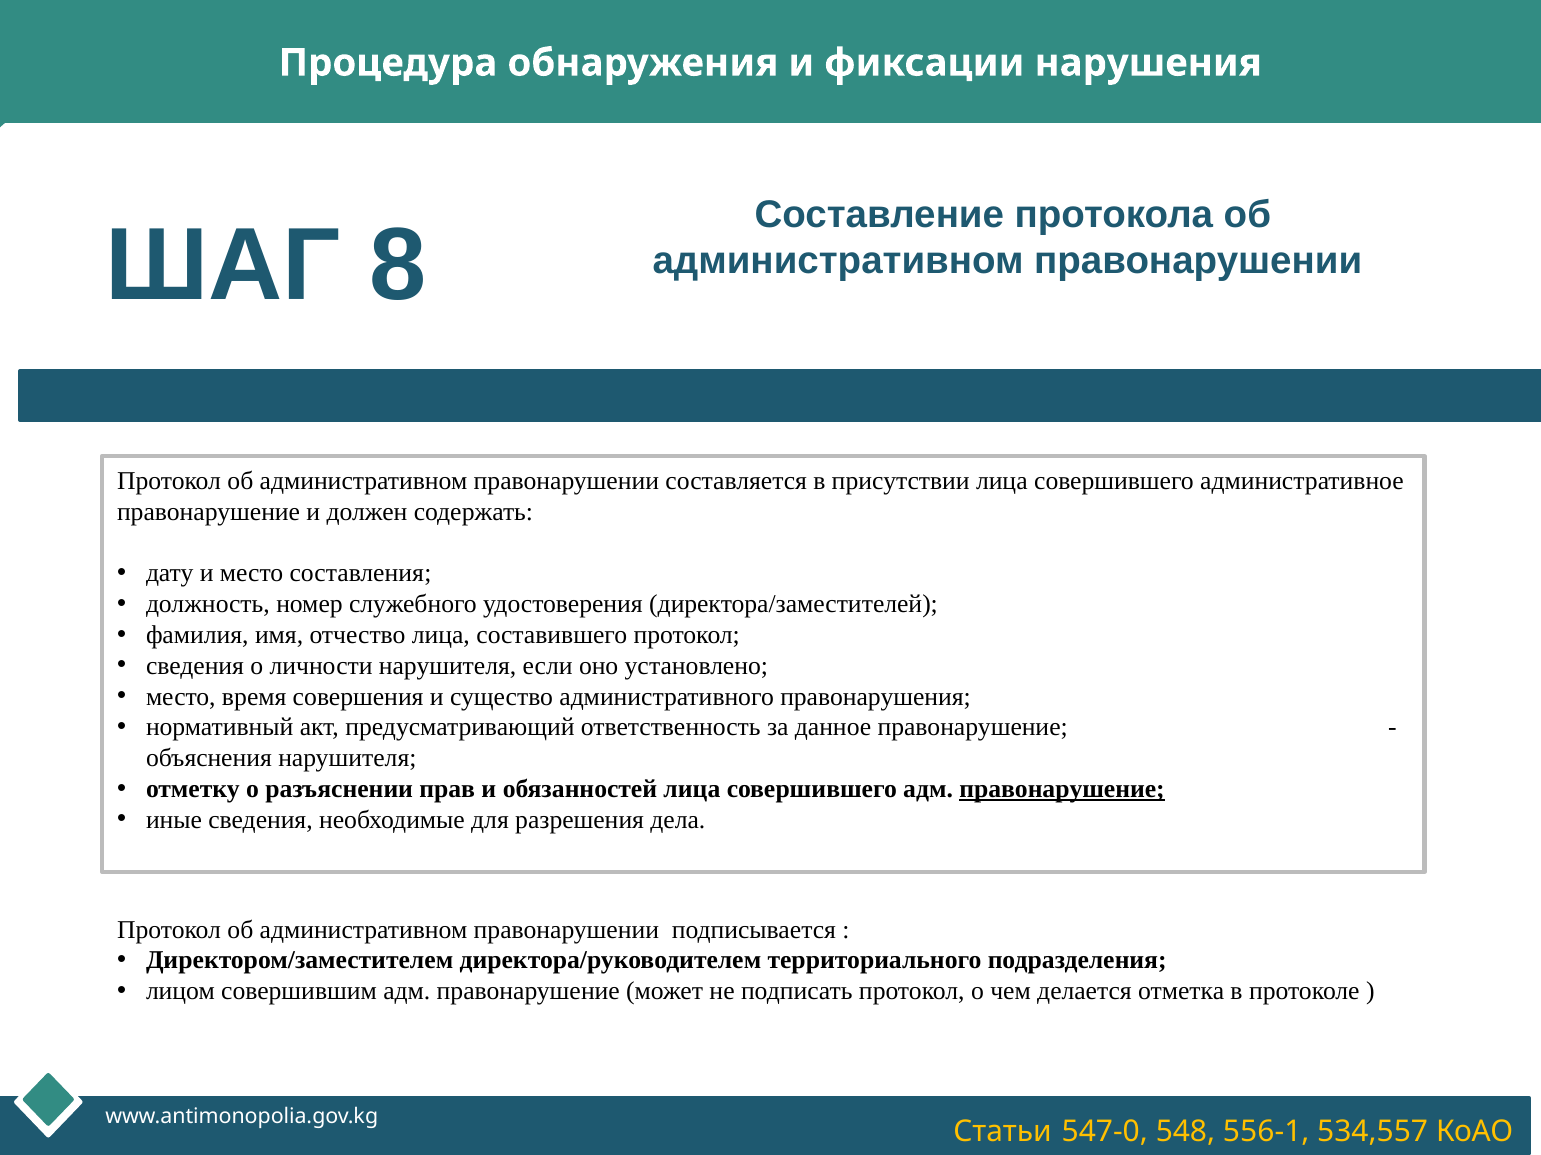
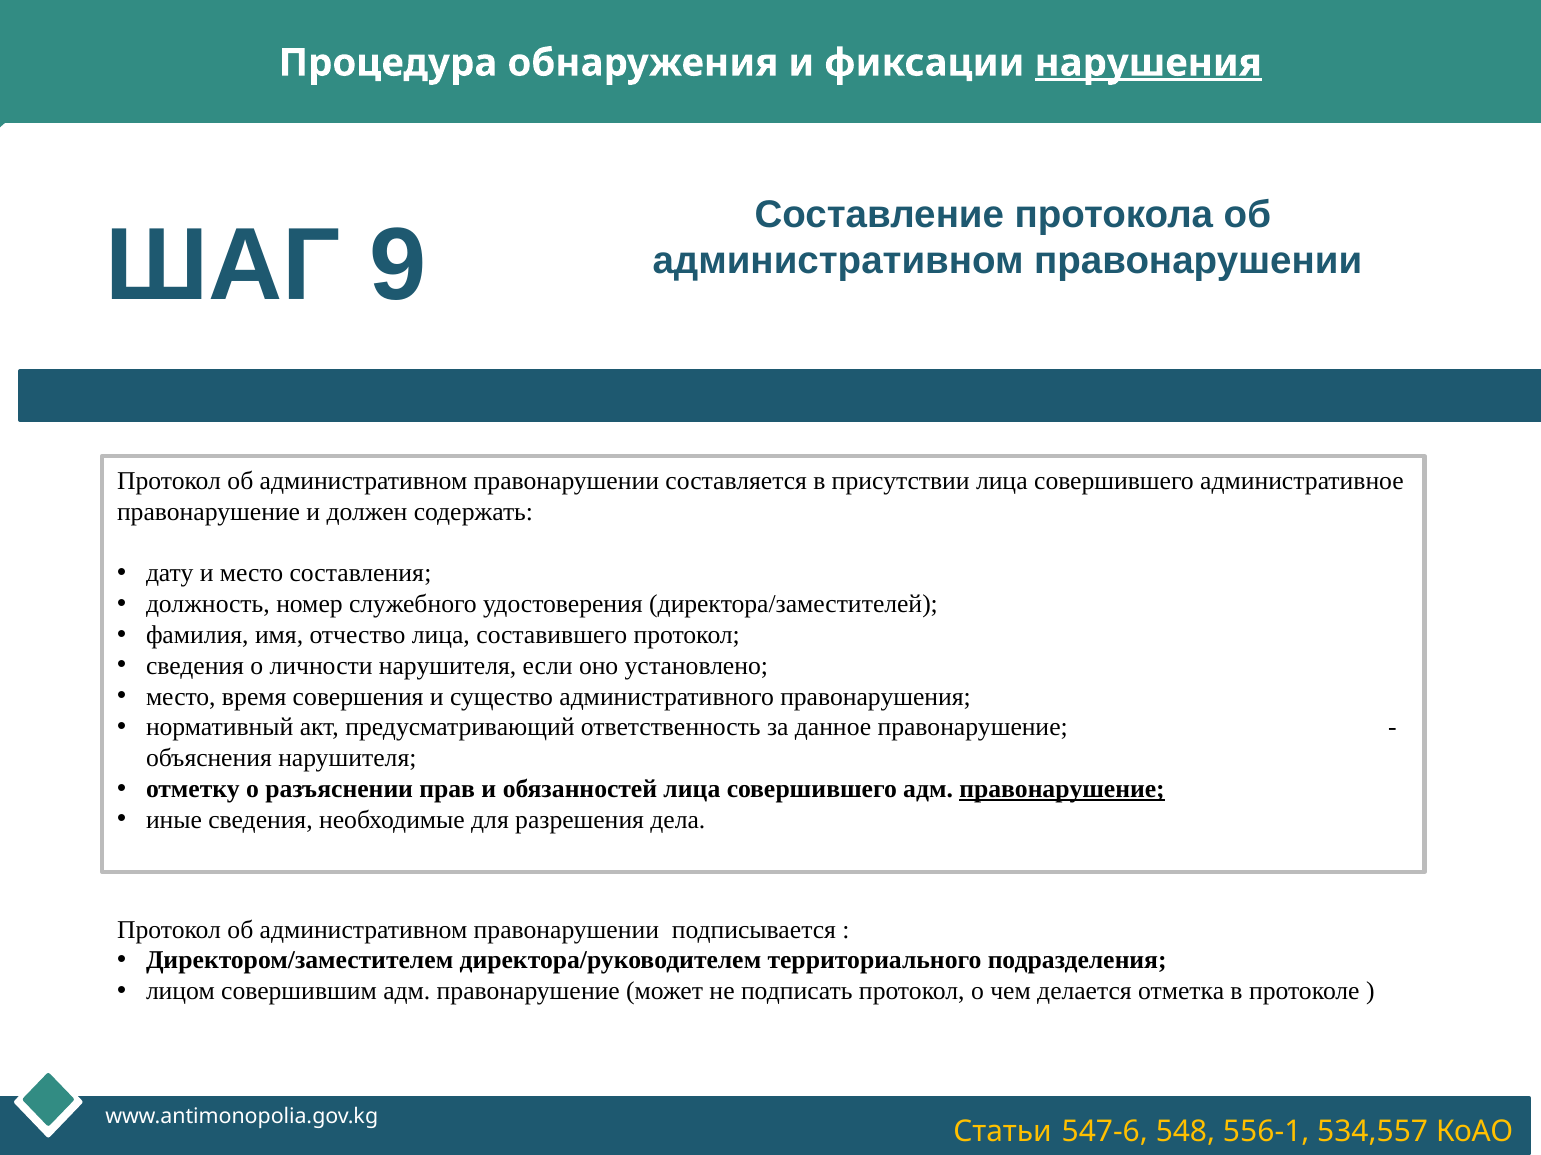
нарушения underline: none -> present (1148, 63)
8: 8 -> 9 (398, 266)
547-0: 547-0 -> 547-6 (1105, 1132)
